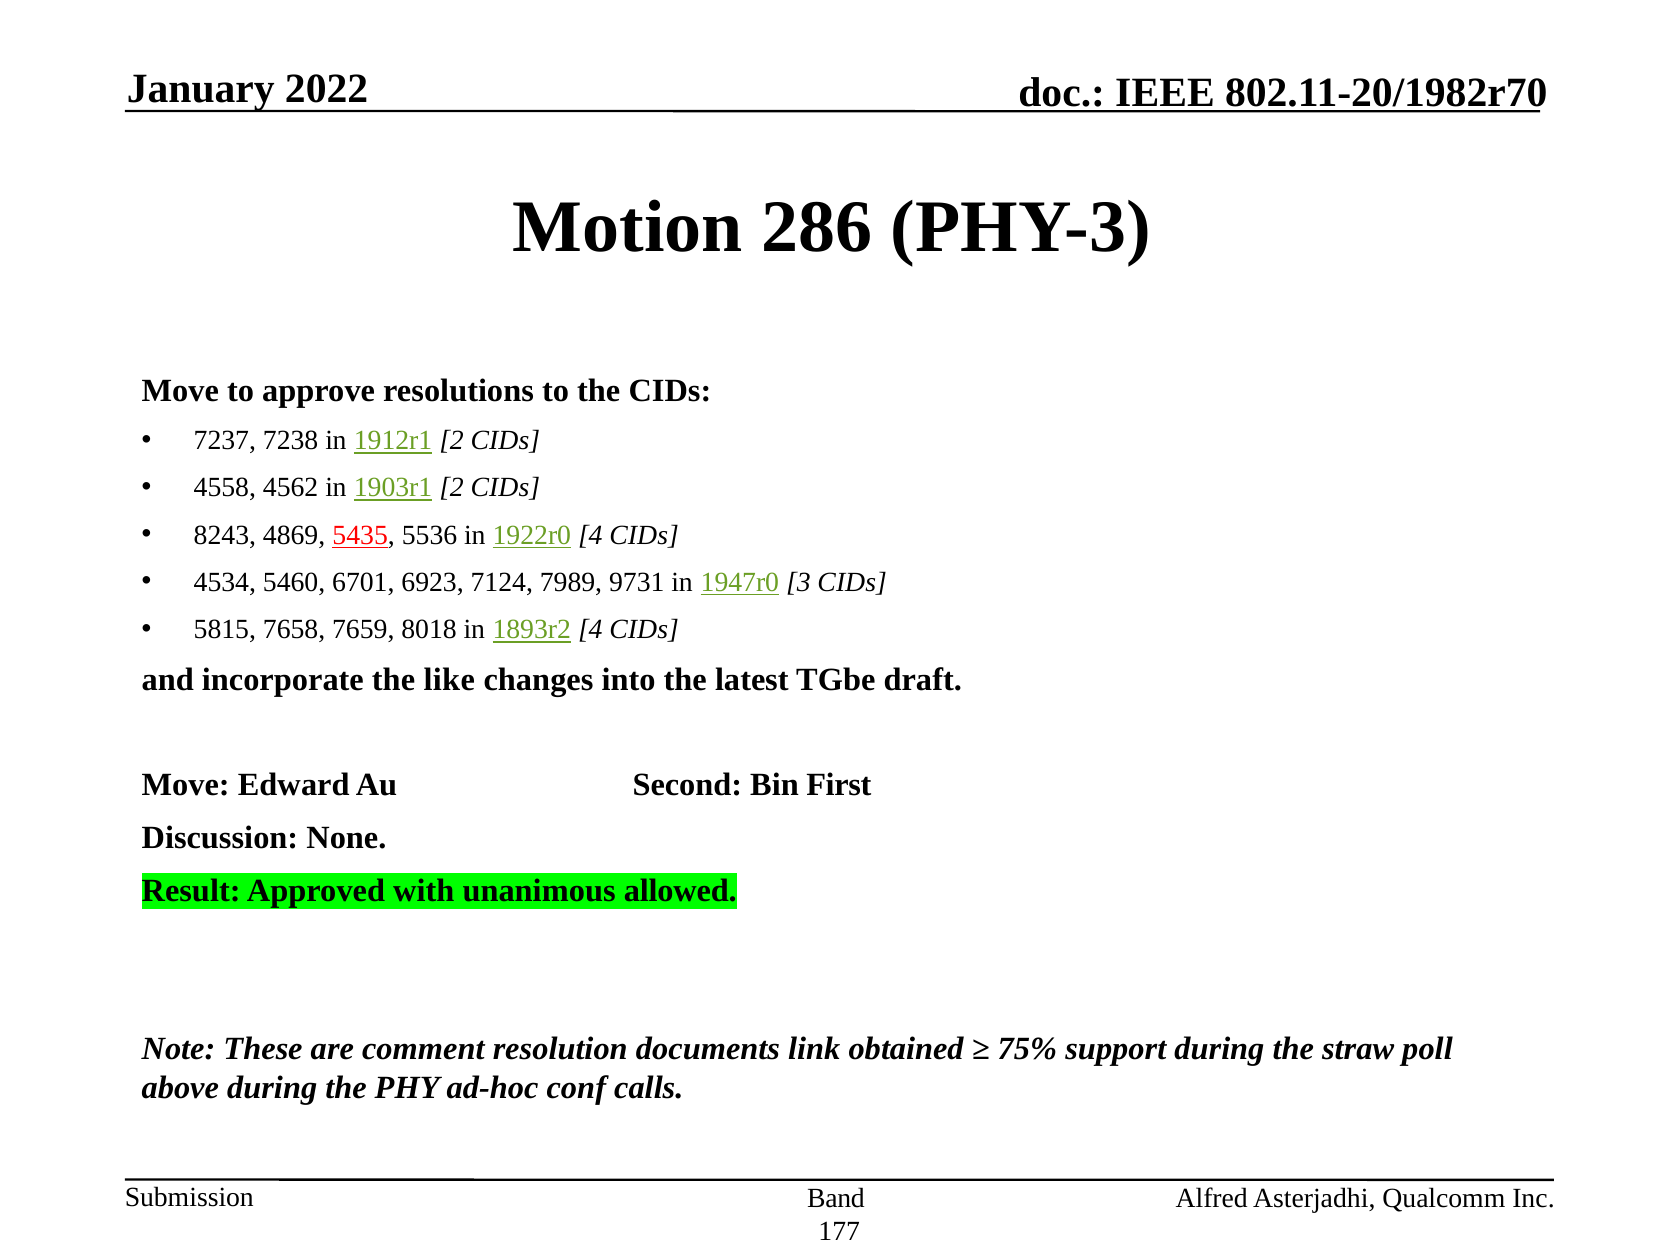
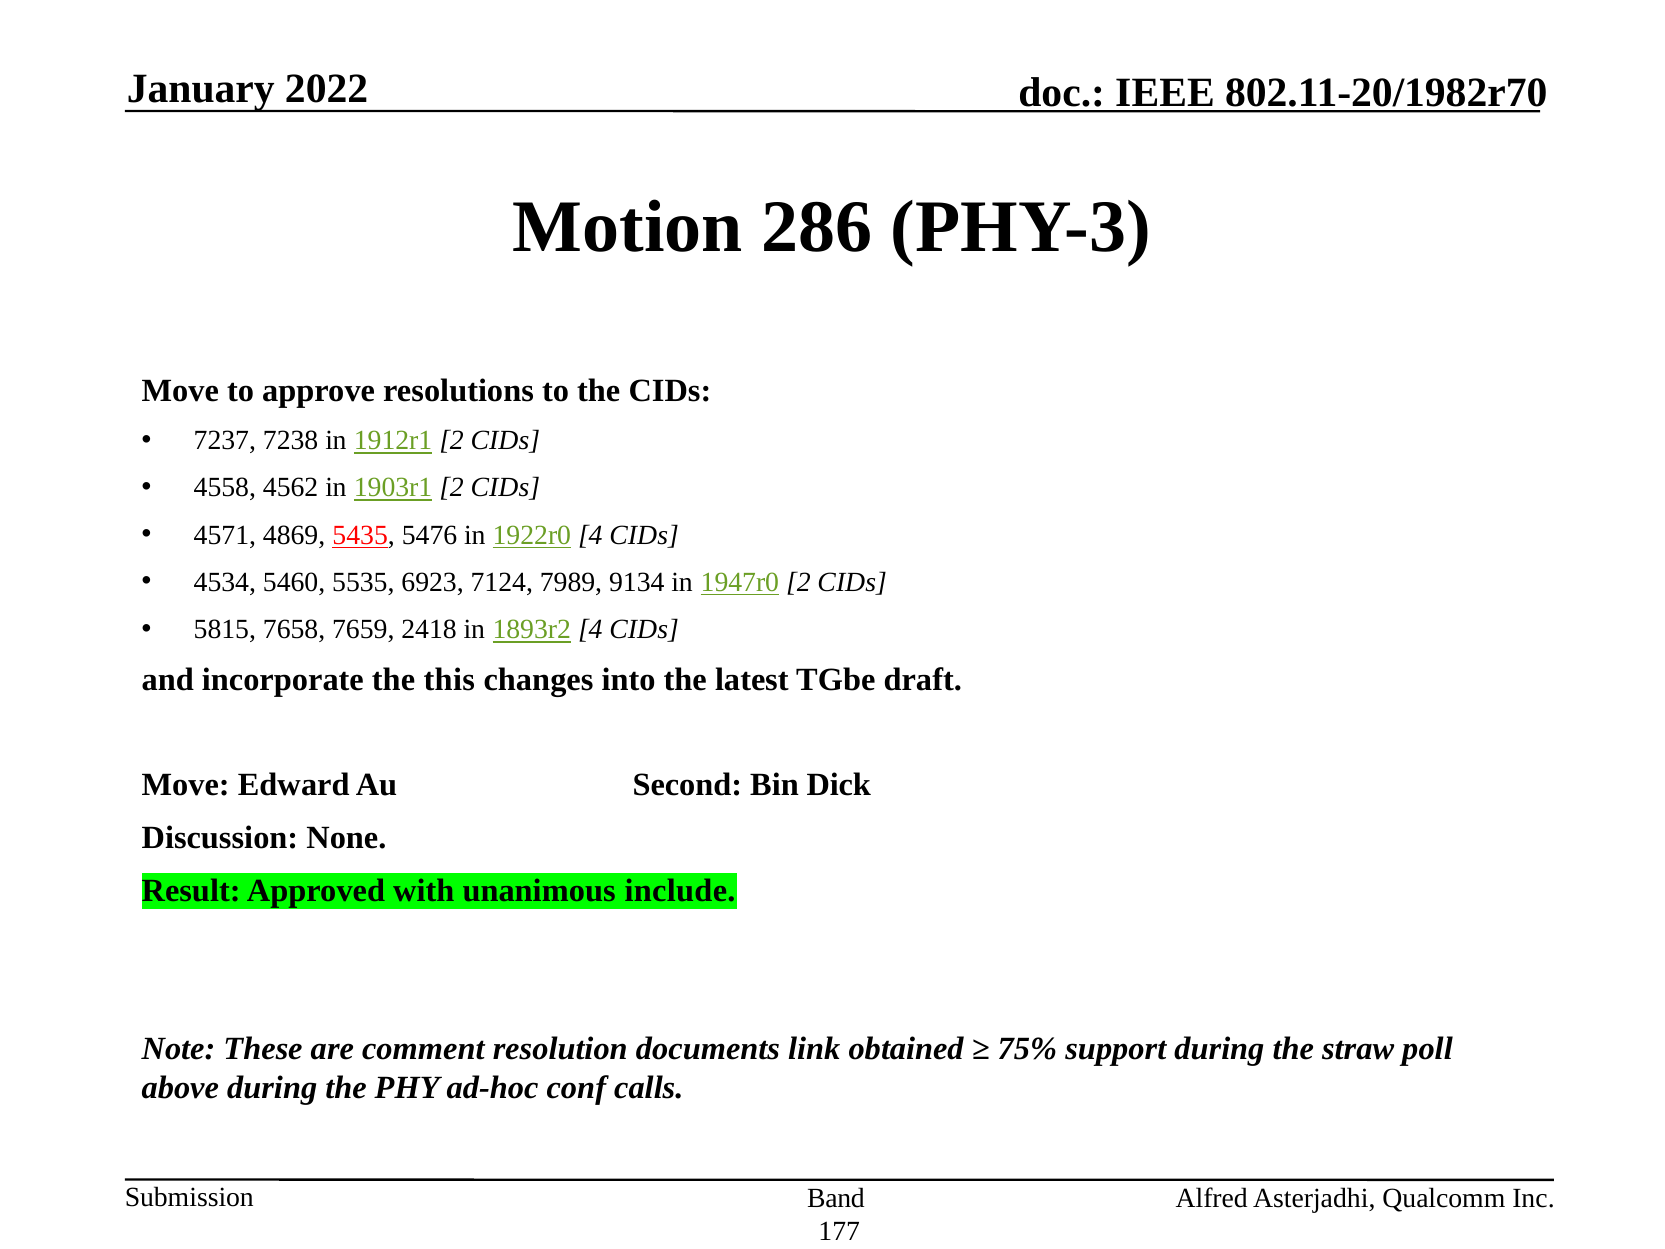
8243: 8243 -> 4571 (225, 535)
5536: 5536 -> 5476 (430, 535)
6701: 6701 -> 5535 (363, 582)
9731: 9731 -> 9134 (637, 582)
1947r0 3: 3 -> 2 (798, 582)
8018: 8018 -> 2418 (429, 629)
like: like -> this (449, 680)
First: First -> Dick (839, 785)
allowed: allowed -> include (680, 891)
